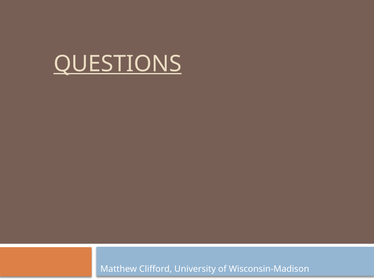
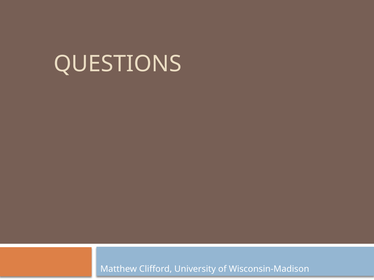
QUESTIONS underline: present -> none (118, 64)
